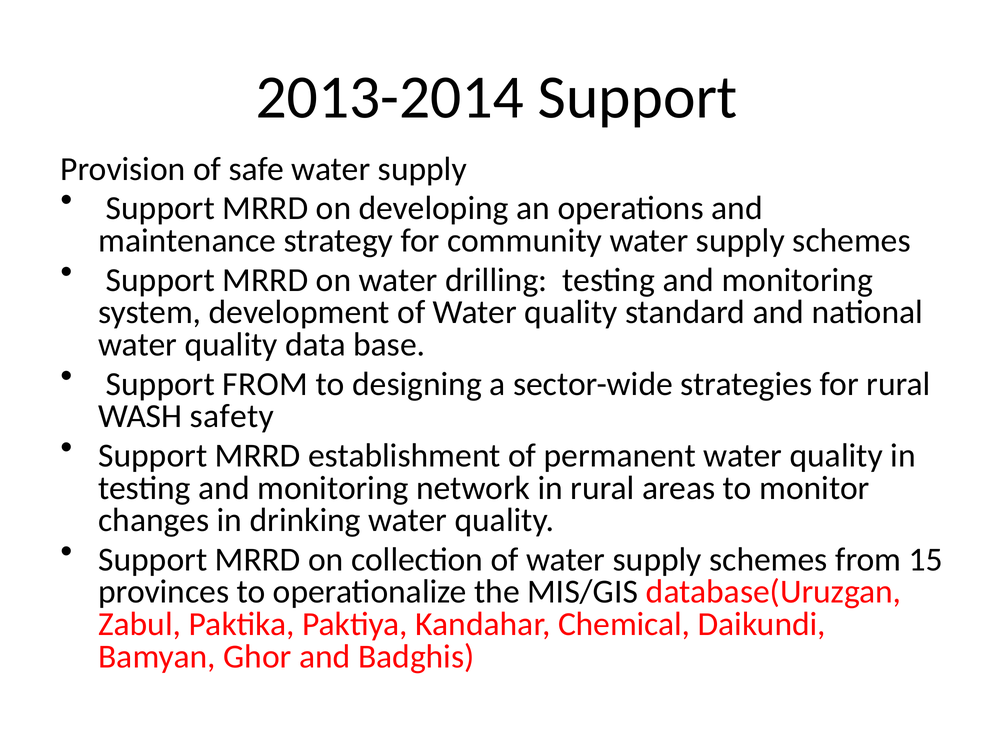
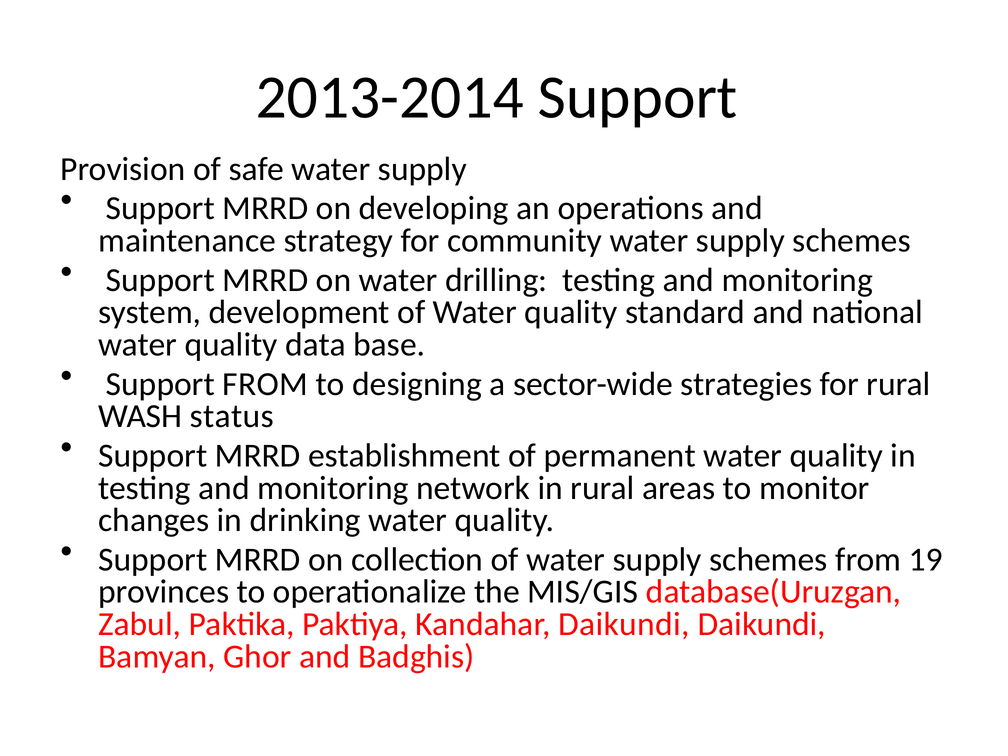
safety: safety -> status (232, 416)
15: 15 -> 19 (926, 560)
Kandahar Chemical: Chemical -> Daikundi (624, 624)
